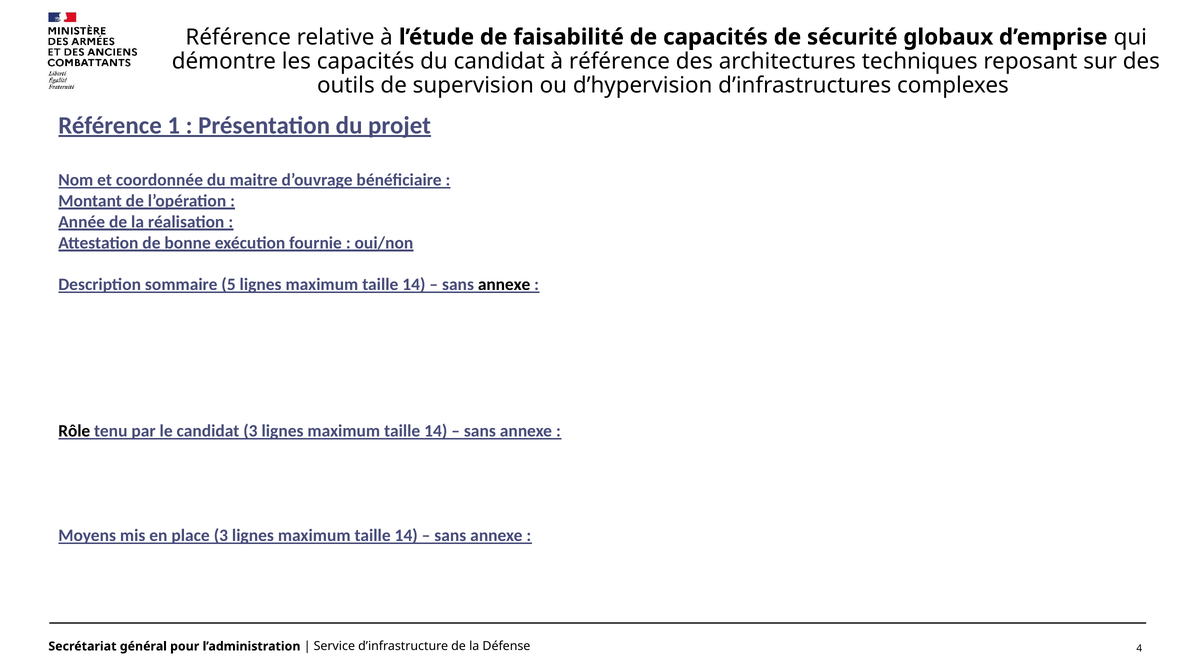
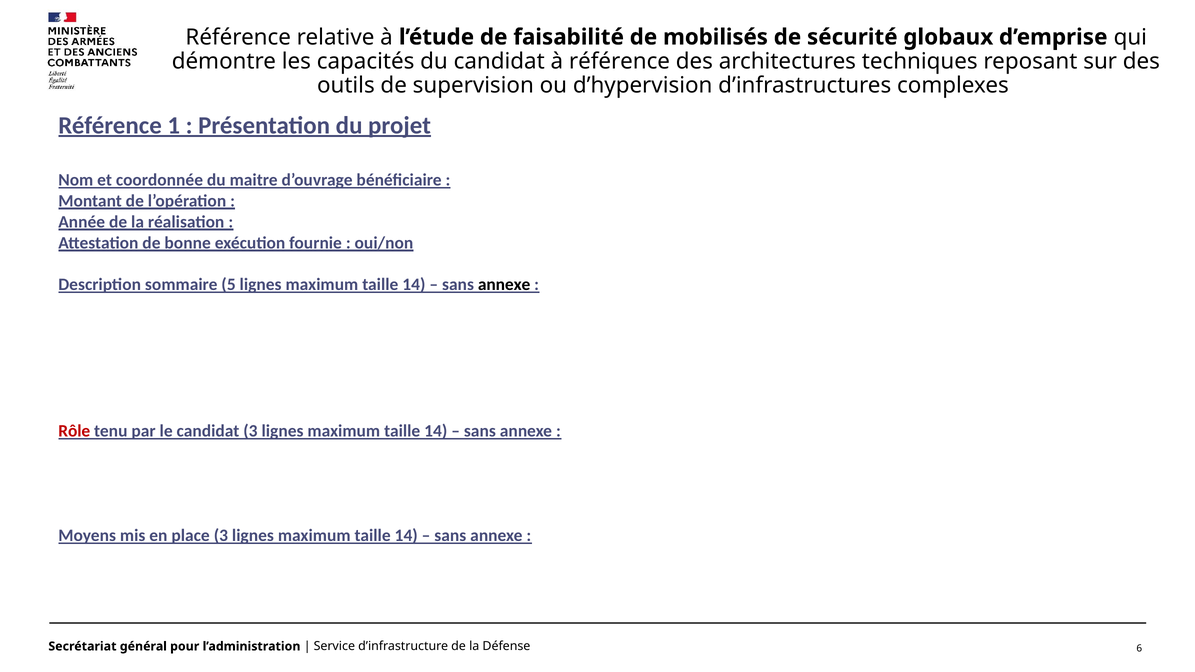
de capacités: capacités -> mobilisés (716, 37)
Rôle colour: black -> red (74, 431)
4: 4 -> 6 (1139, 649)
